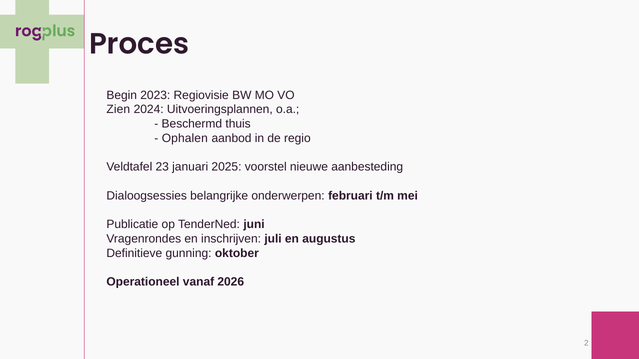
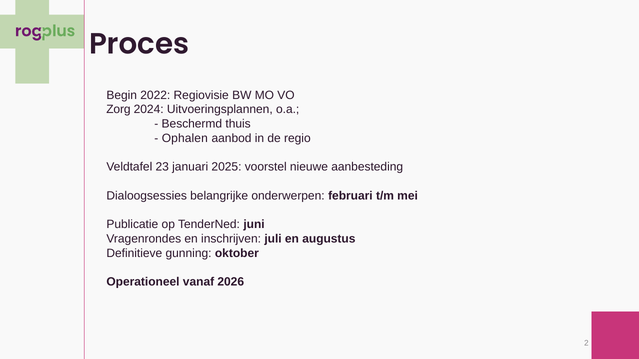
2023: 2023 -> 2022 (155, 95)
Zien: Zien -> Zorg (118, 110)
